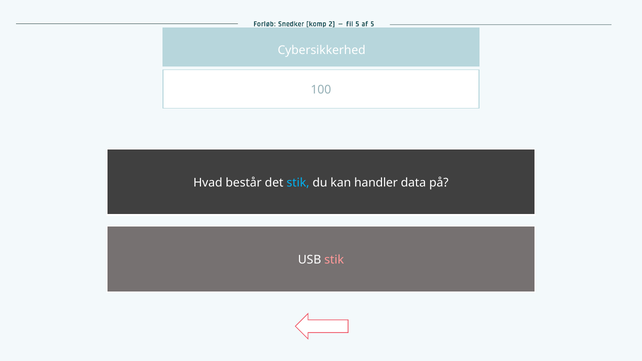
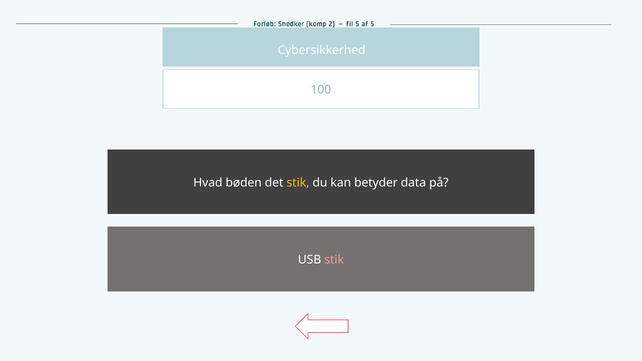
består: består -> bøden (244, 183)
stik colour: light blue -> yellow (298, 183)
handler: handler -> betyder (376, 183)
